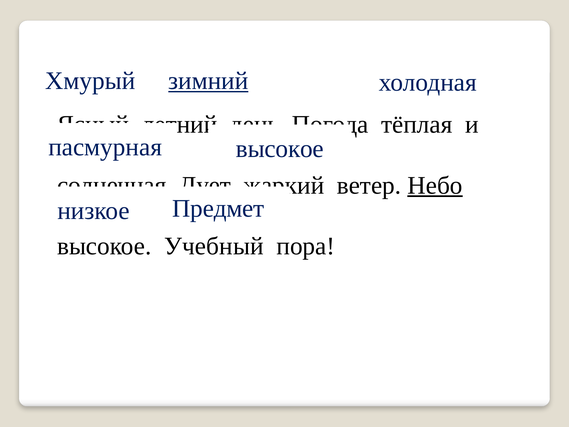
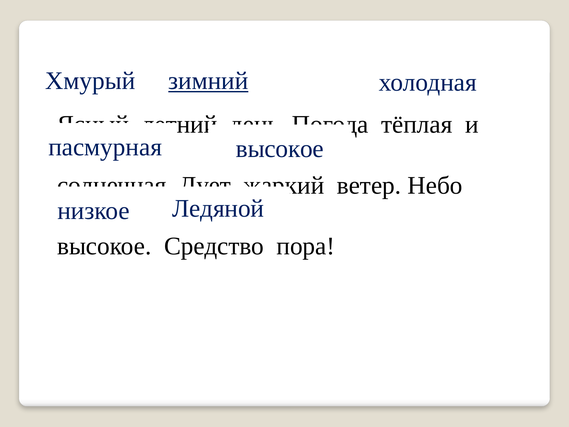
Небо underline: present -> none (435, 185)
Предмет: Предмет -> Ледяной (218, 208)
Учебный: Учебный -> Средство (214, 246)
